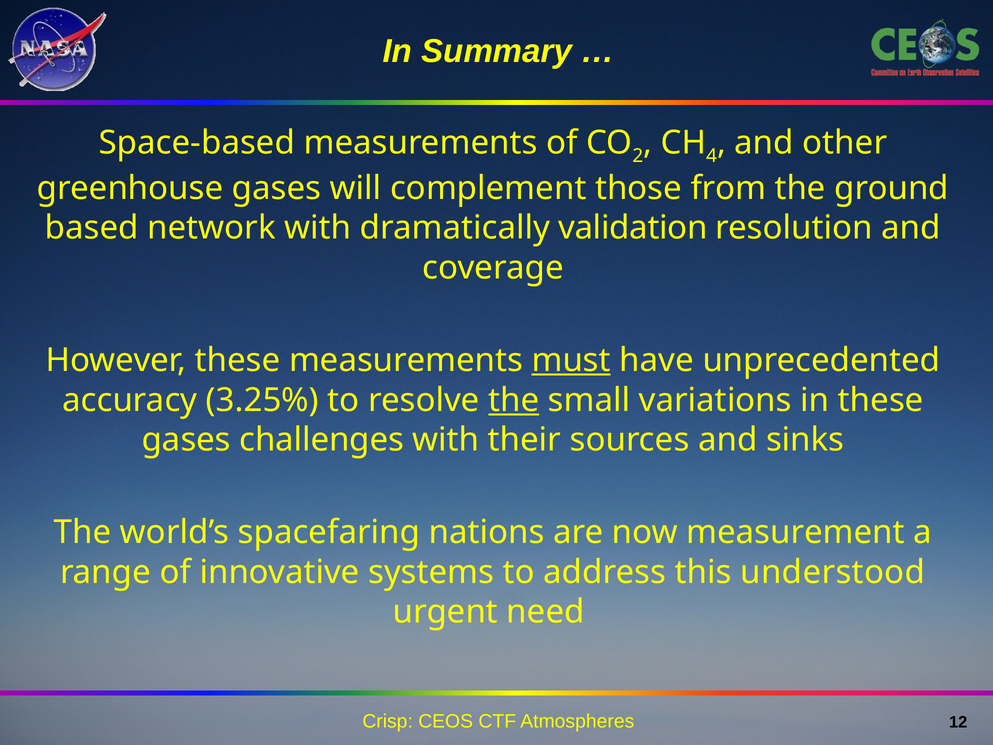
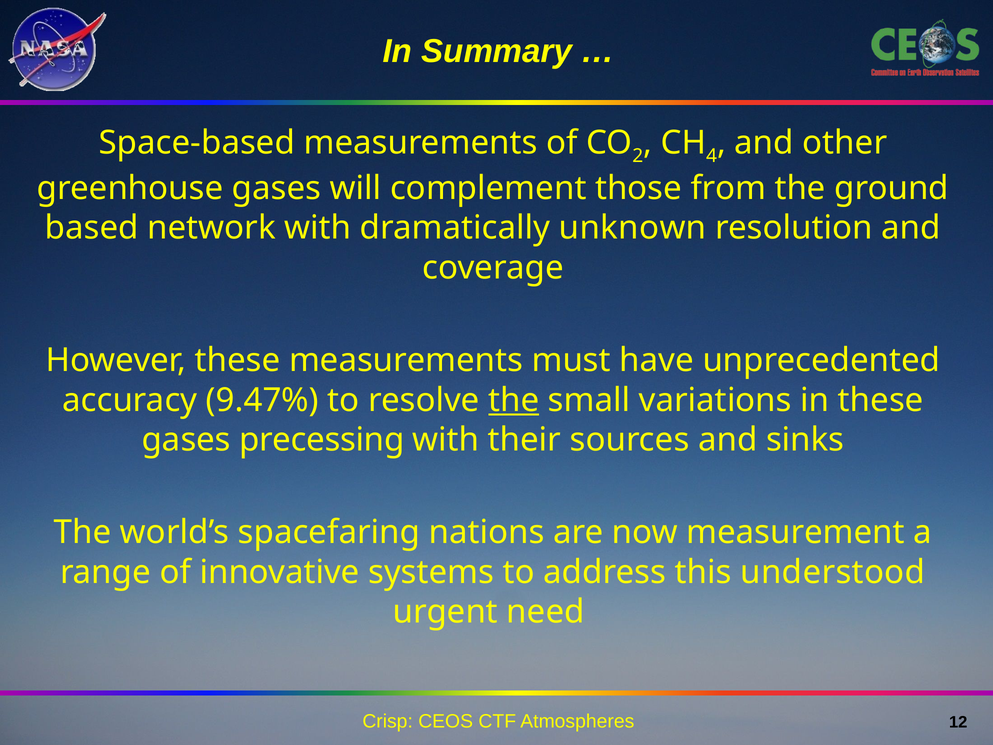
validation: validation -> unknown (633, 228)
must underline: present -> none (571, 360)
3.25%: 3.25% -> 9.47% (262, 400)
challenges: challenges -> precessing (322, 440)
